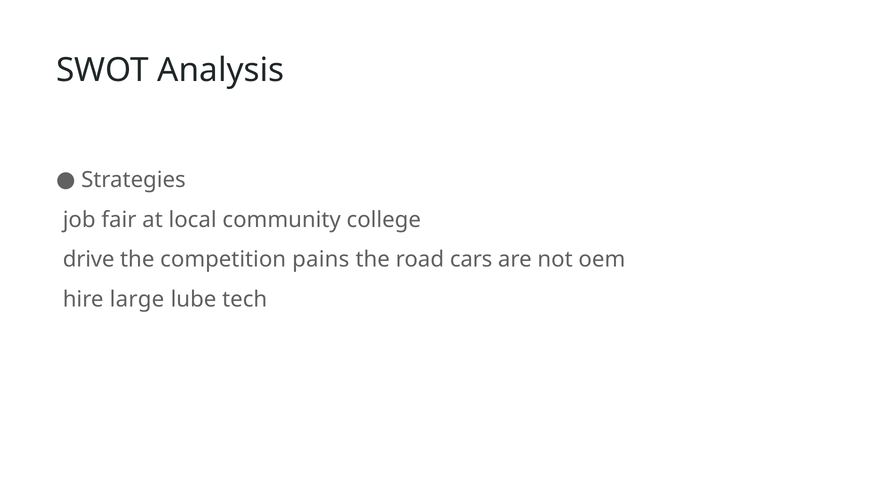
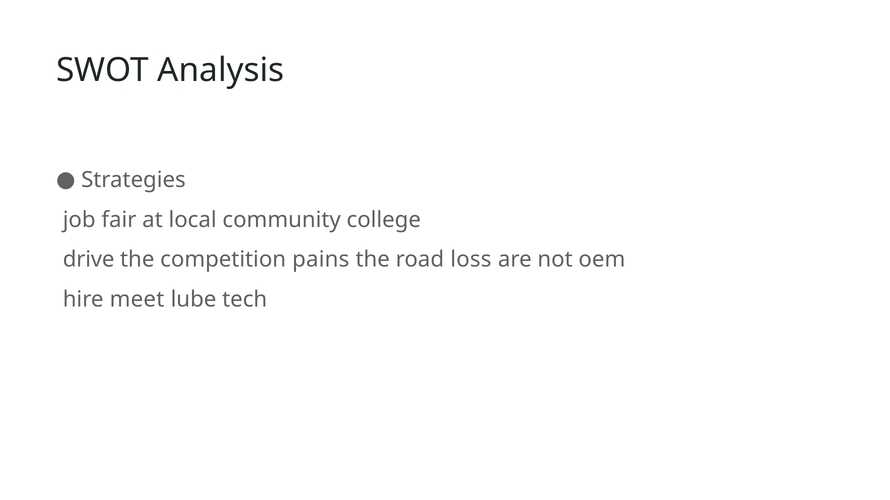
cars: cars -> loss (471, 260)
large: large -> meet (137, 300)
